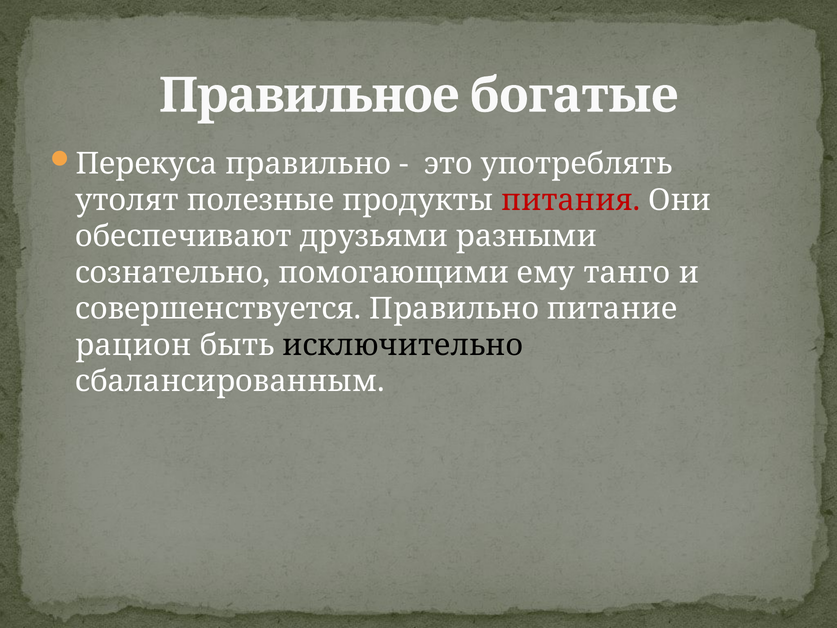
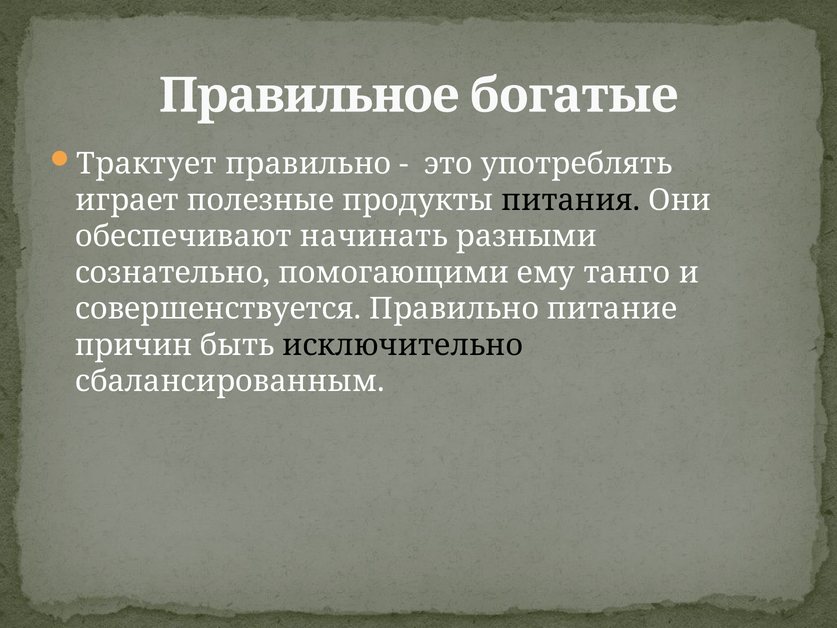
Перекуса: Перекуса -> Трактует (146, 164)
утолят: утолят -> играет (127, 200)
питания colour: red -> black (571, 200)
друзьями: друзьями -> начинать (374, 236)
рацион: рацион -> причин (134, 345)
